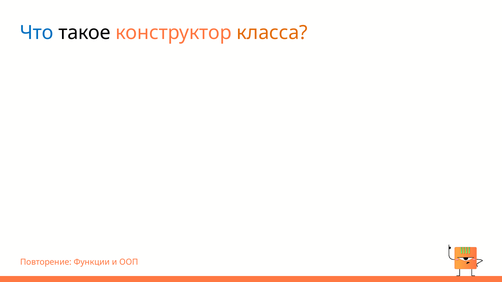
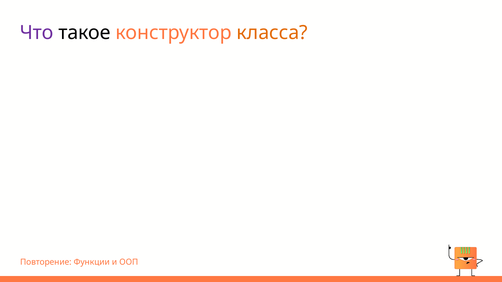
Что colour: blue -> purple (37, 33)
